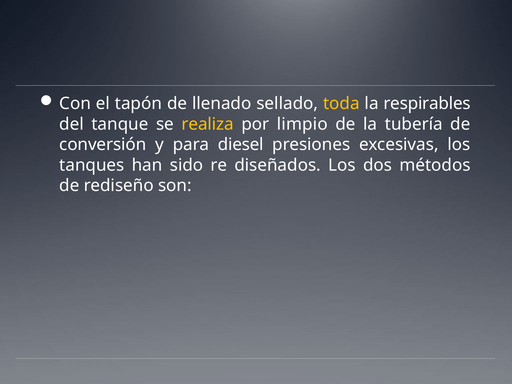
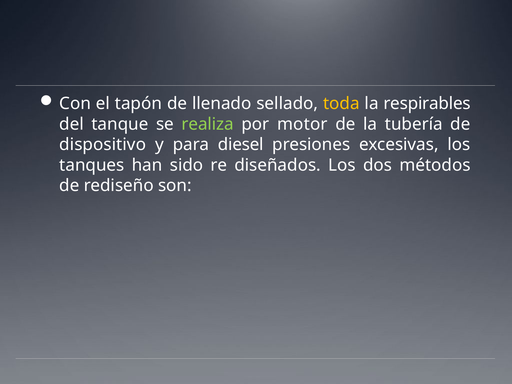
realiza colour: yellow -> light green (208, 124)
limpio: limpio -> motor (302, 124)
conversión: conversión -> dispositivo (103, 145)
